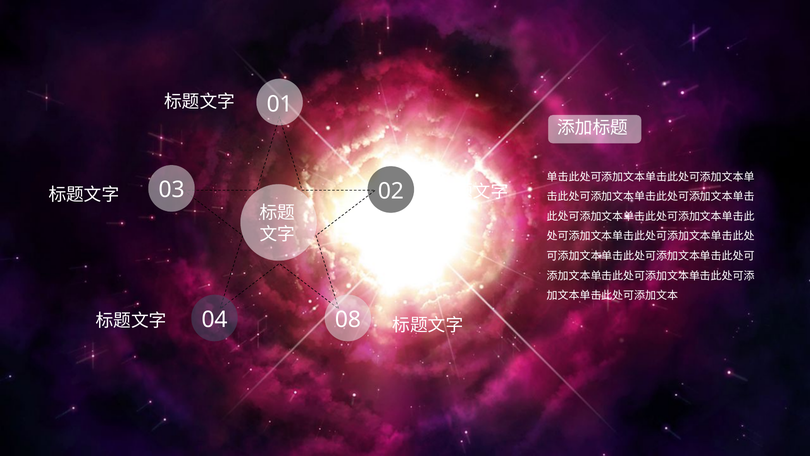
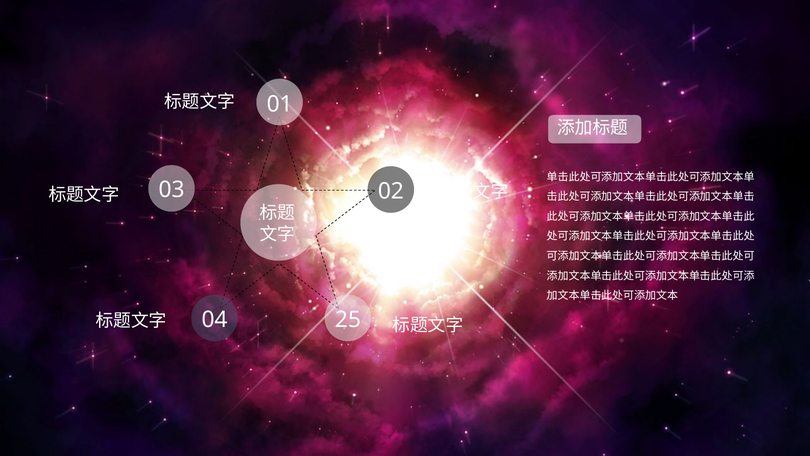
08: 08 -> 25 (348, 319)
